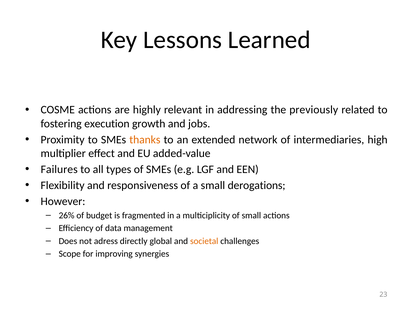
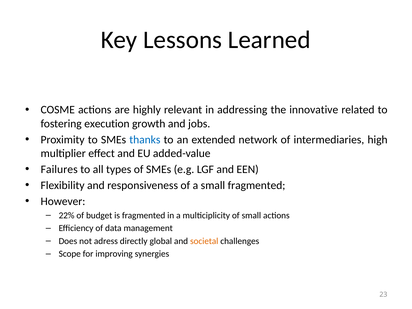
previously: previously -> innovative (314, 110)
thanks colour: orange -> blue (145, 140)
small derogations: derogations -> fragmented (257, 185)
26%: 26% -> 22% (67, 215)
